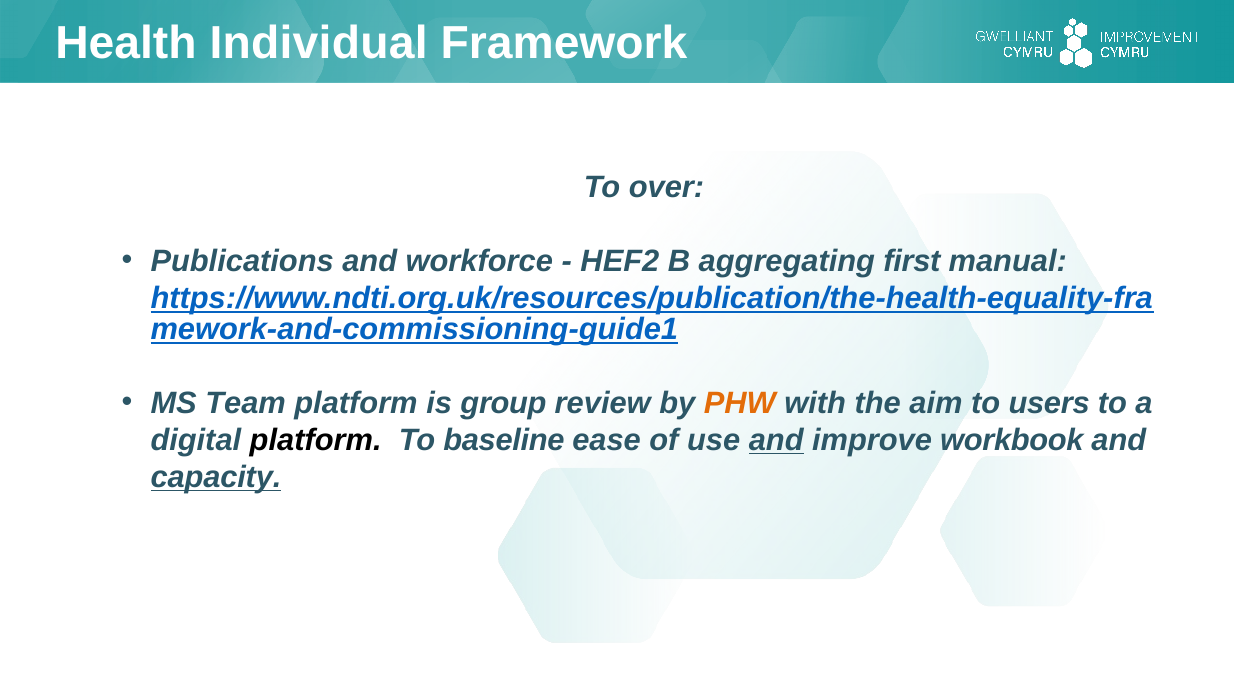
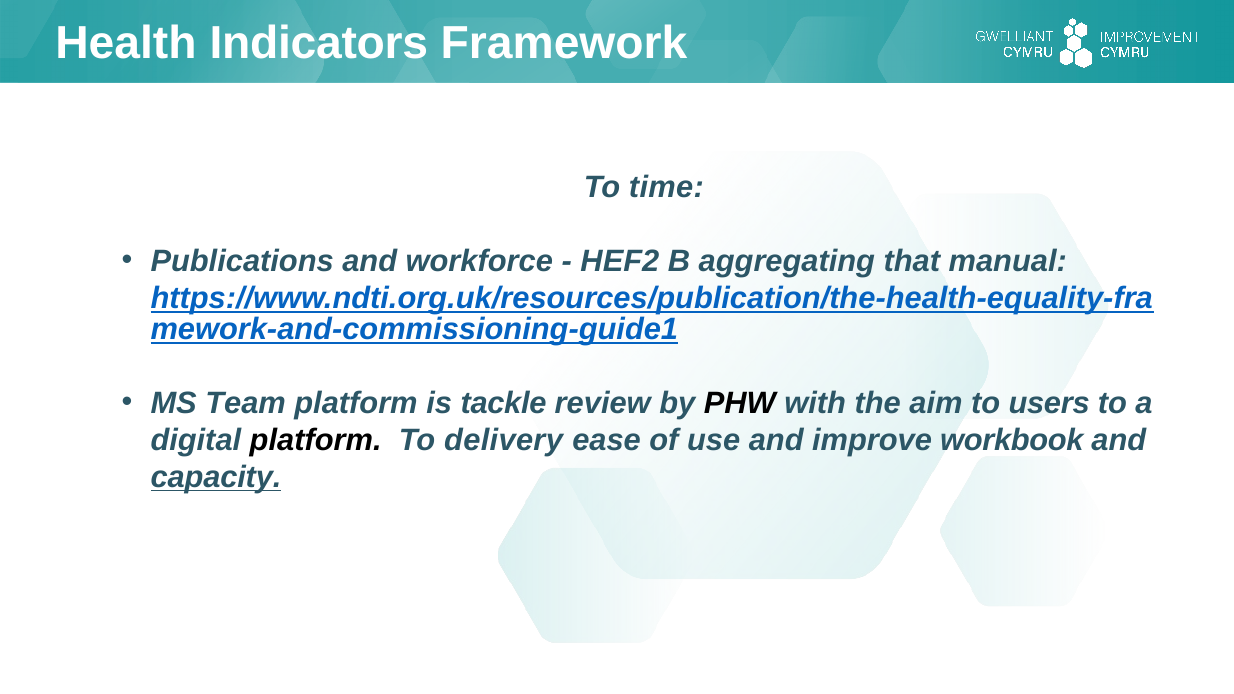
Individual: Individual -> Indicators (319, 44)
over: over -> time (666, 187)
first: first -> that (912, 261)
group: group -> tackle (504, 403)
PHW colour: orange -> black (740, 403)
baseline: baseline -> delivery (504, 440)
and underline: present -> none (776, 440)
